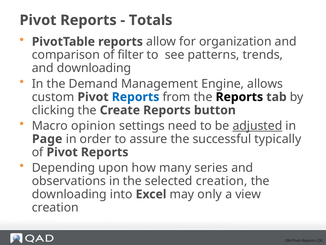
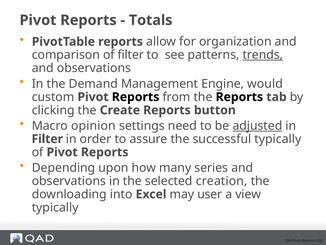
trends underline: none -> present (263, 55)
downloading: downloading -> observations (94, 68)
allows: allows -> would (265, 84)
Reports colour: blue -> black (136, 97)
Page: Page -> Filter (47, 139)
only: only -> user (210, 194)
creation: creation -> typically (55, 207)
